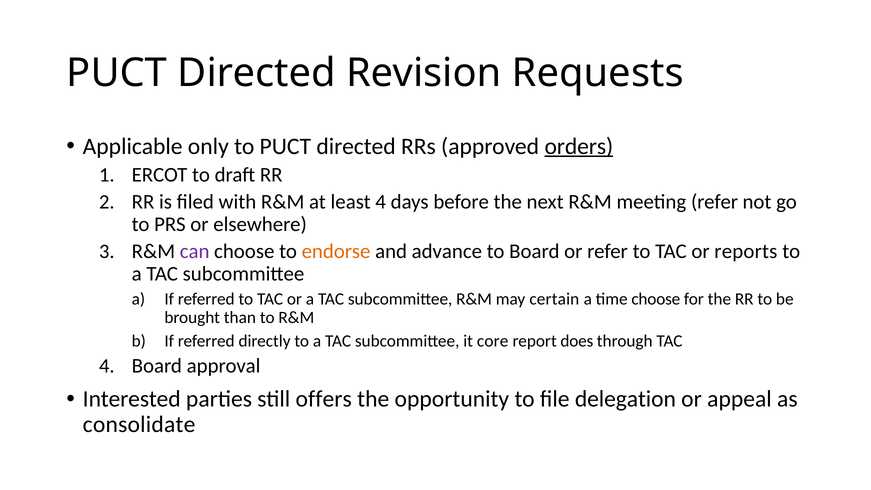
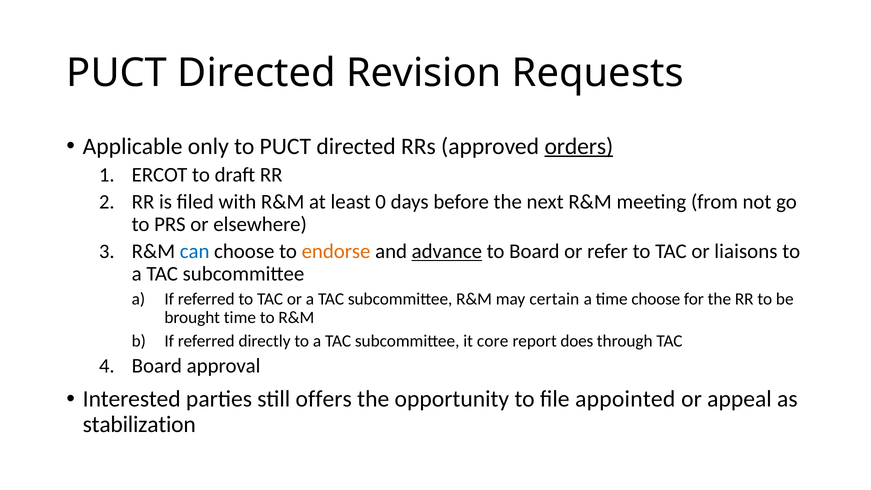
least 4: 4 -> 0 (381, 202)
meeting refer: refer -> from (714, 202)
can colour: purple -> blue (195, 251)
advance underline: none -> present (447, 251)
reports: reports -> liaisons (746, 251)
brought than: than -> time (240, 318)
delegation: delegation -> appointed (625, 399)
consolidate: consolidate -> stabilization (139, 424)
